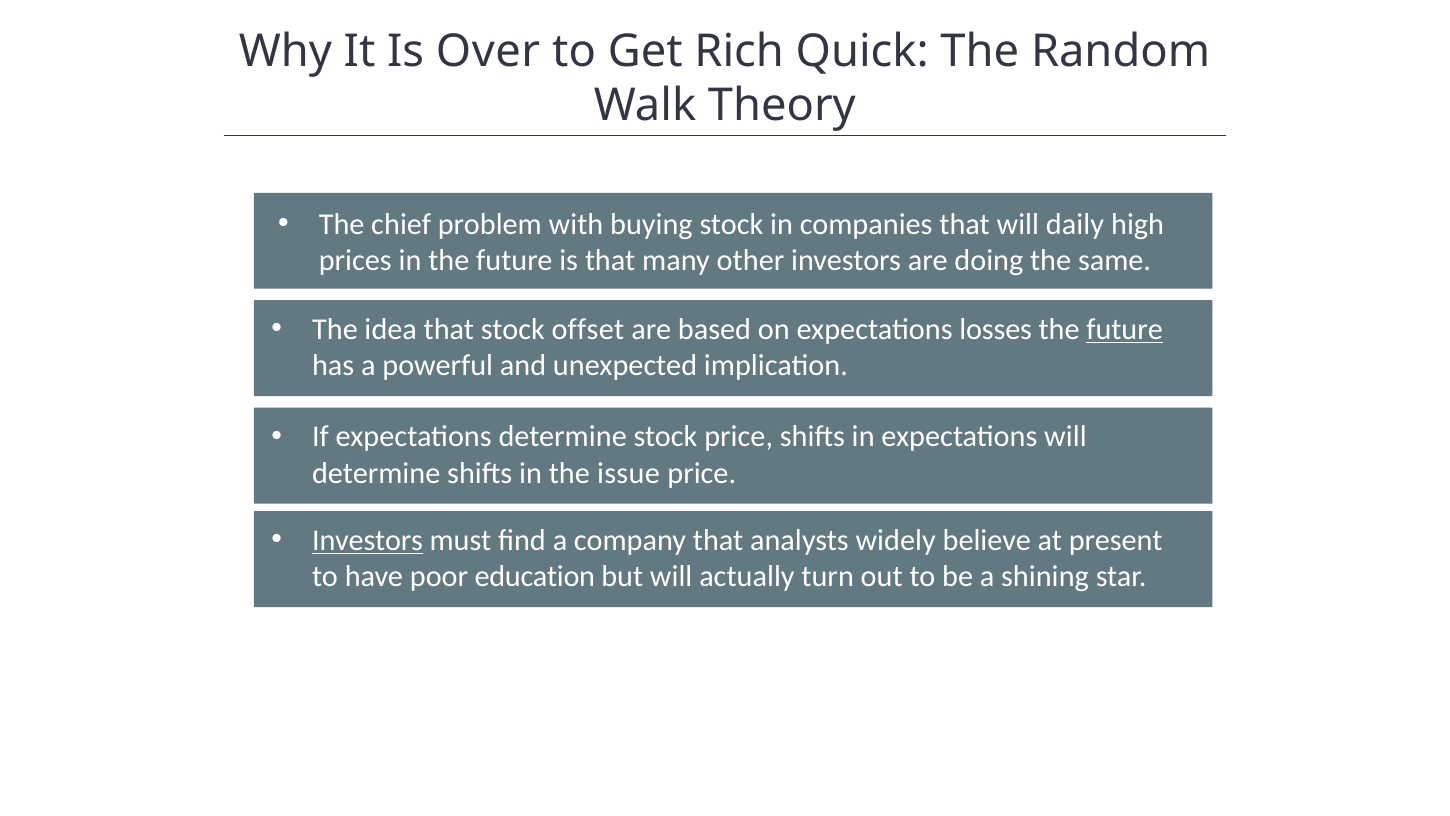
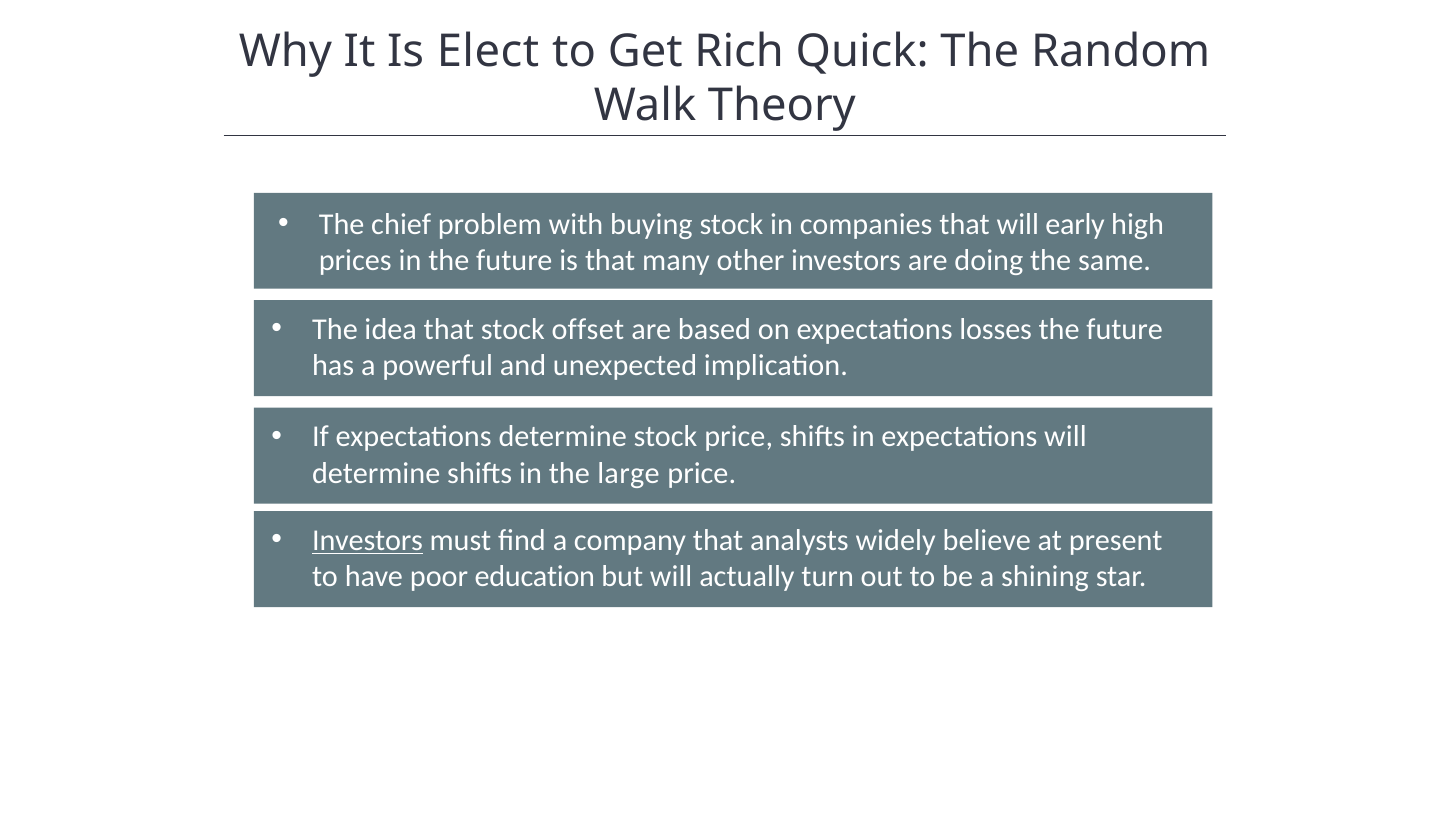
Over: Over -> Elect (488, 51)
daily: daily -> early (1075, 224)
future underline: present -> none (1125, 329)
issue: issue -> large (628, 473)
